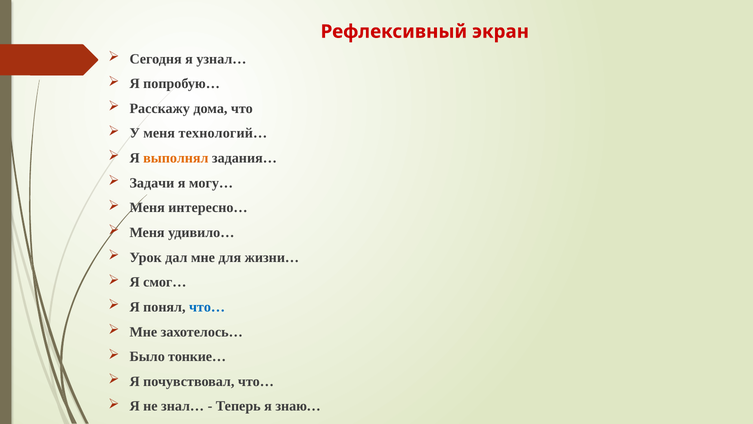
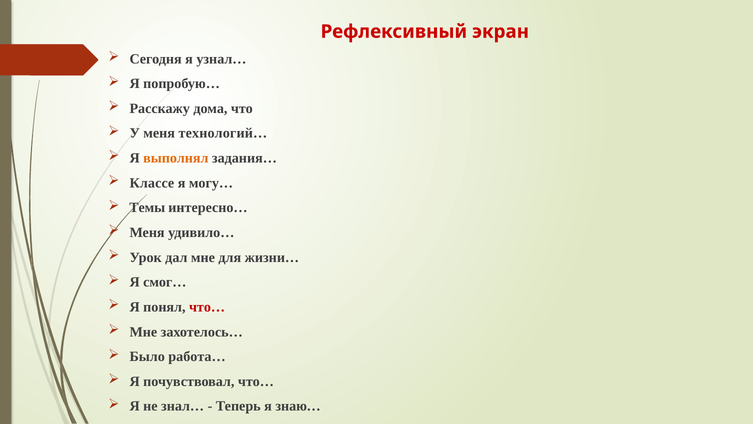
Задачи: Задачи -> Классе (152, 183)
Меня: Меня -> Темы (147, 208)
что… colour: blue -> red (207, 307)
тонкие…: тонкие… -> работа… (197, 356)
